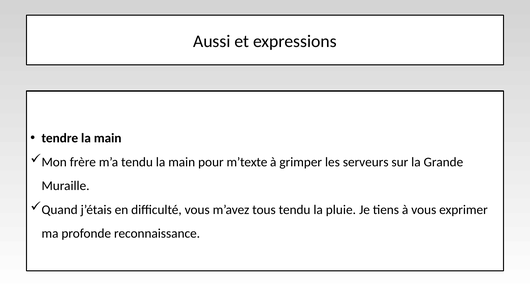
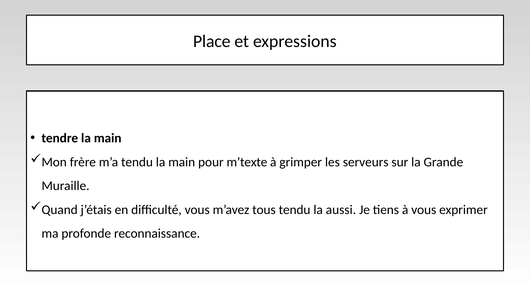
Aussi: Aussi -> Place (212, 41)
pluie: pluie -> aussi (341, 210)
